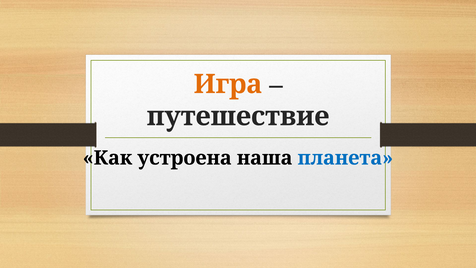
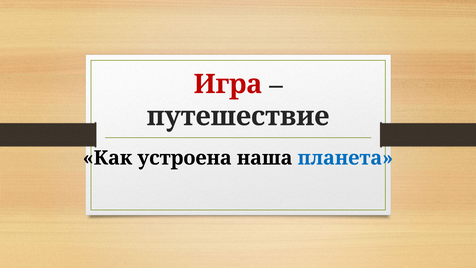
Игра colour: orange -> red (228, 84)
